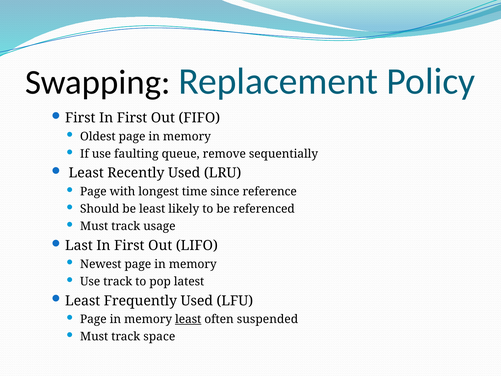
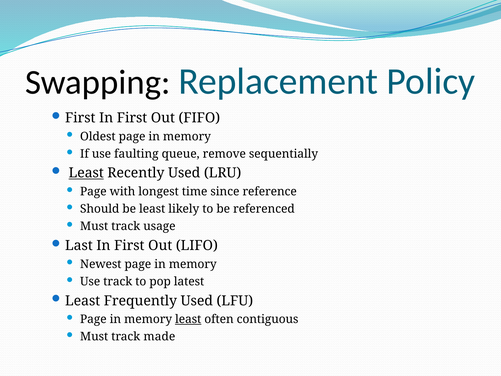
Least underline: none -> present (86, 173)
suspended: suspended -> contiguous (268, 319)
space: space -> made (159, 336)
